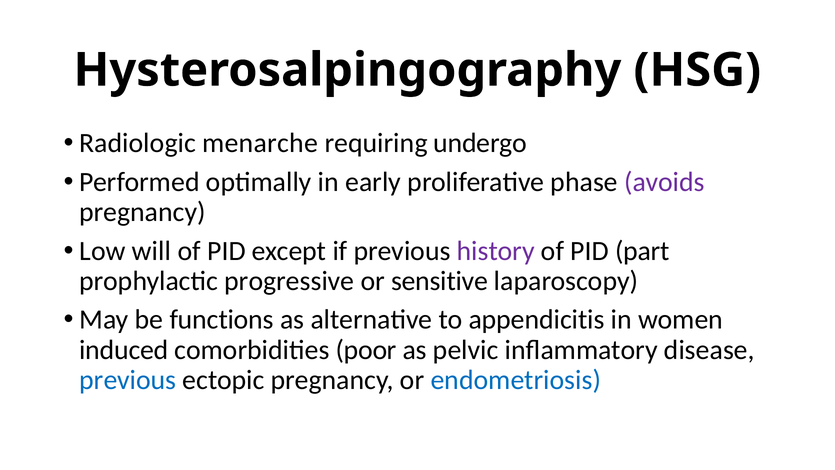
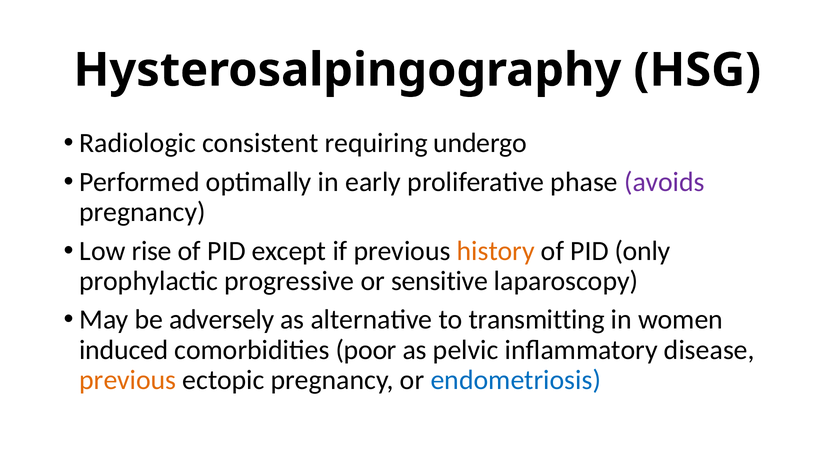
menarche: menarche -> consistent (260, 143)
will: will -> rise (152, 251)
history colour: purple -> orange (496, 251)
part: part -> only (642, 251)
functions: functions -> adversely (222, 320)
appendicitis: appendicitis -> transmitting (537, 320)
previous colour: blue -> orange (128, 380)
